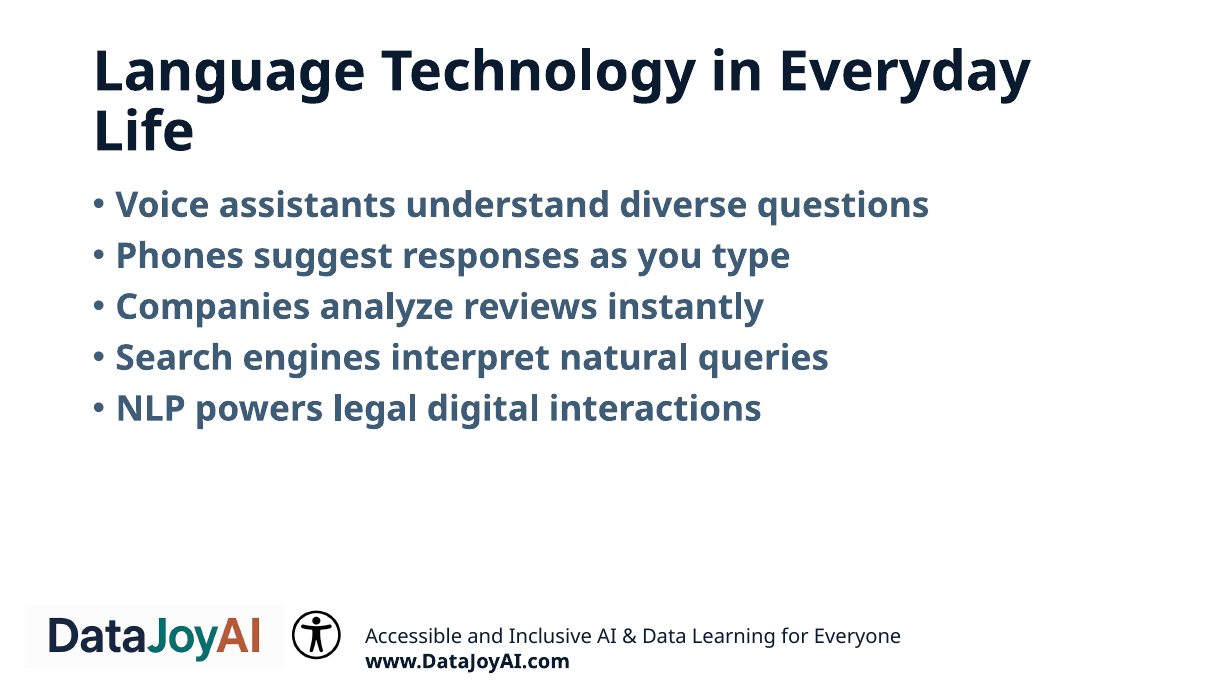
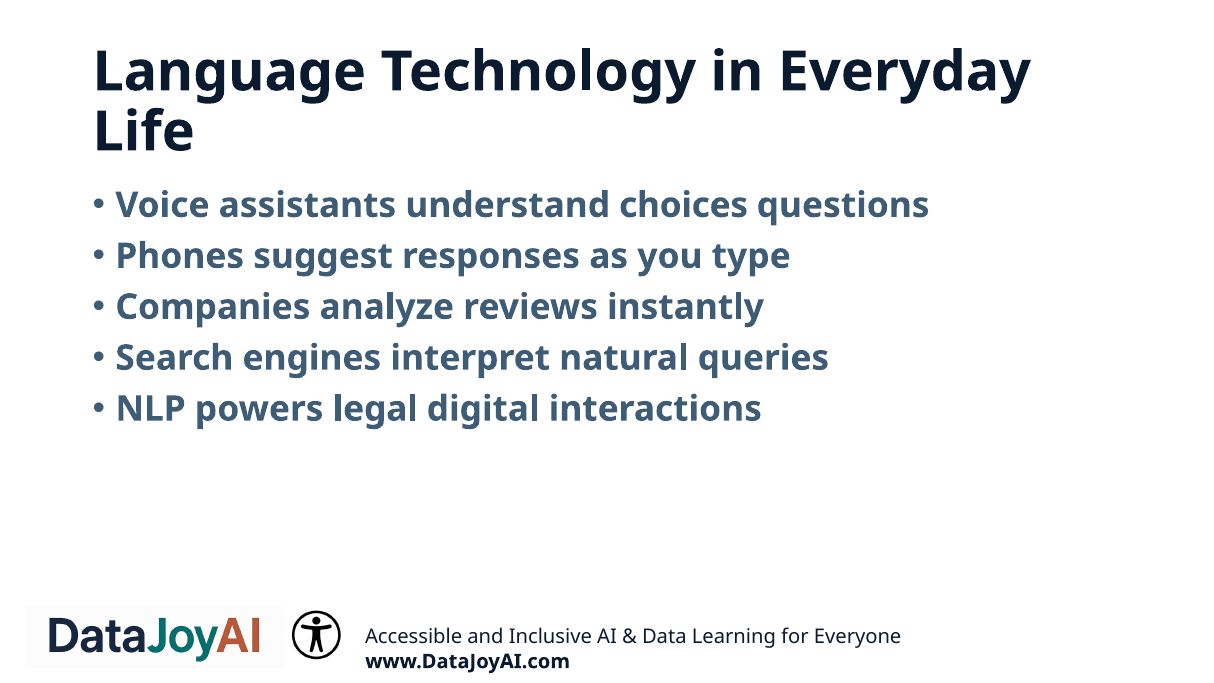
diverse: diverse -> choices (684, 205)
